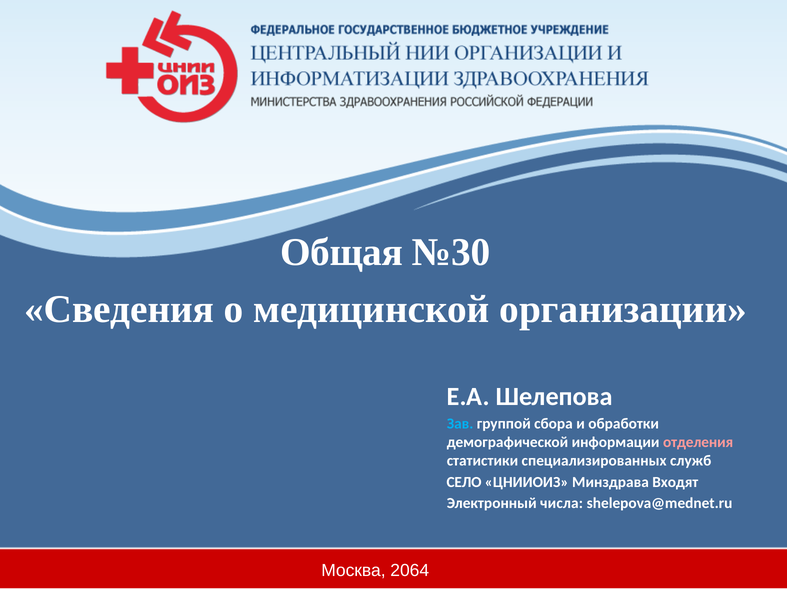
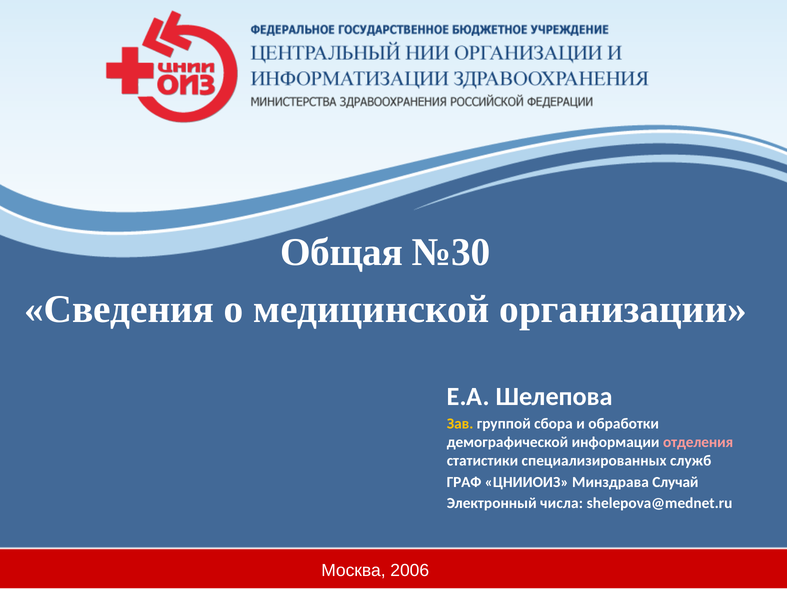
Зав colour: light blue -> yellow (460, 424)
СЕЛО: СЕЛО -> ГРАФ (464, 482)
Входят: Входят -> Случай (675, 482)
2064: 2064 -> 2006 (410, 571)
